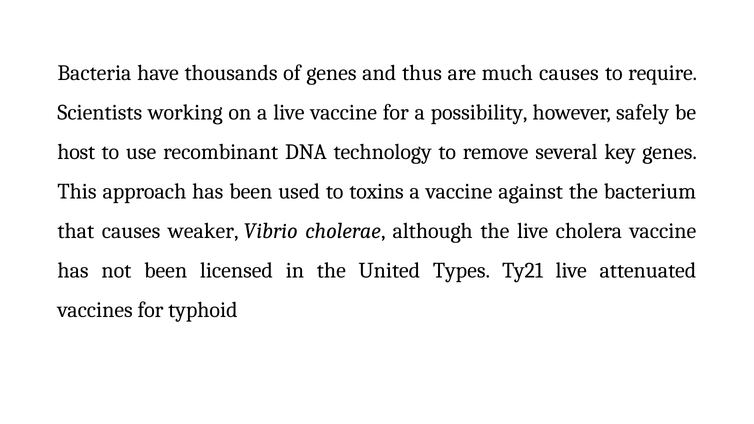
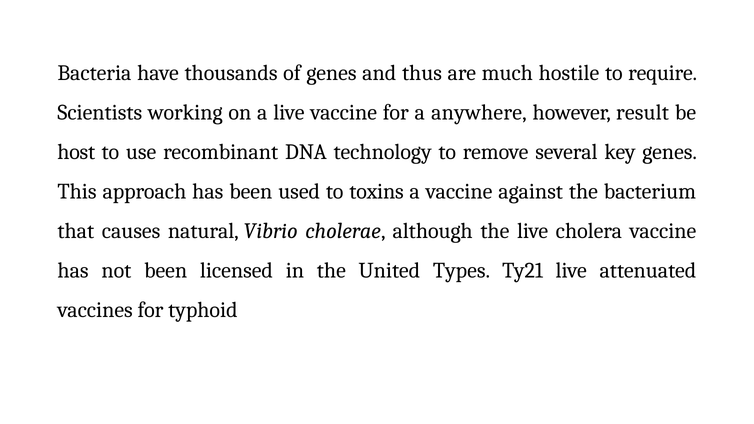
much causes: causes -> hostile (569, 73)
possibility: possibility -> anywhere (479, 112)
safely: safely -> result (643, 112)
weaker: weaker -> natural (203, 231)
